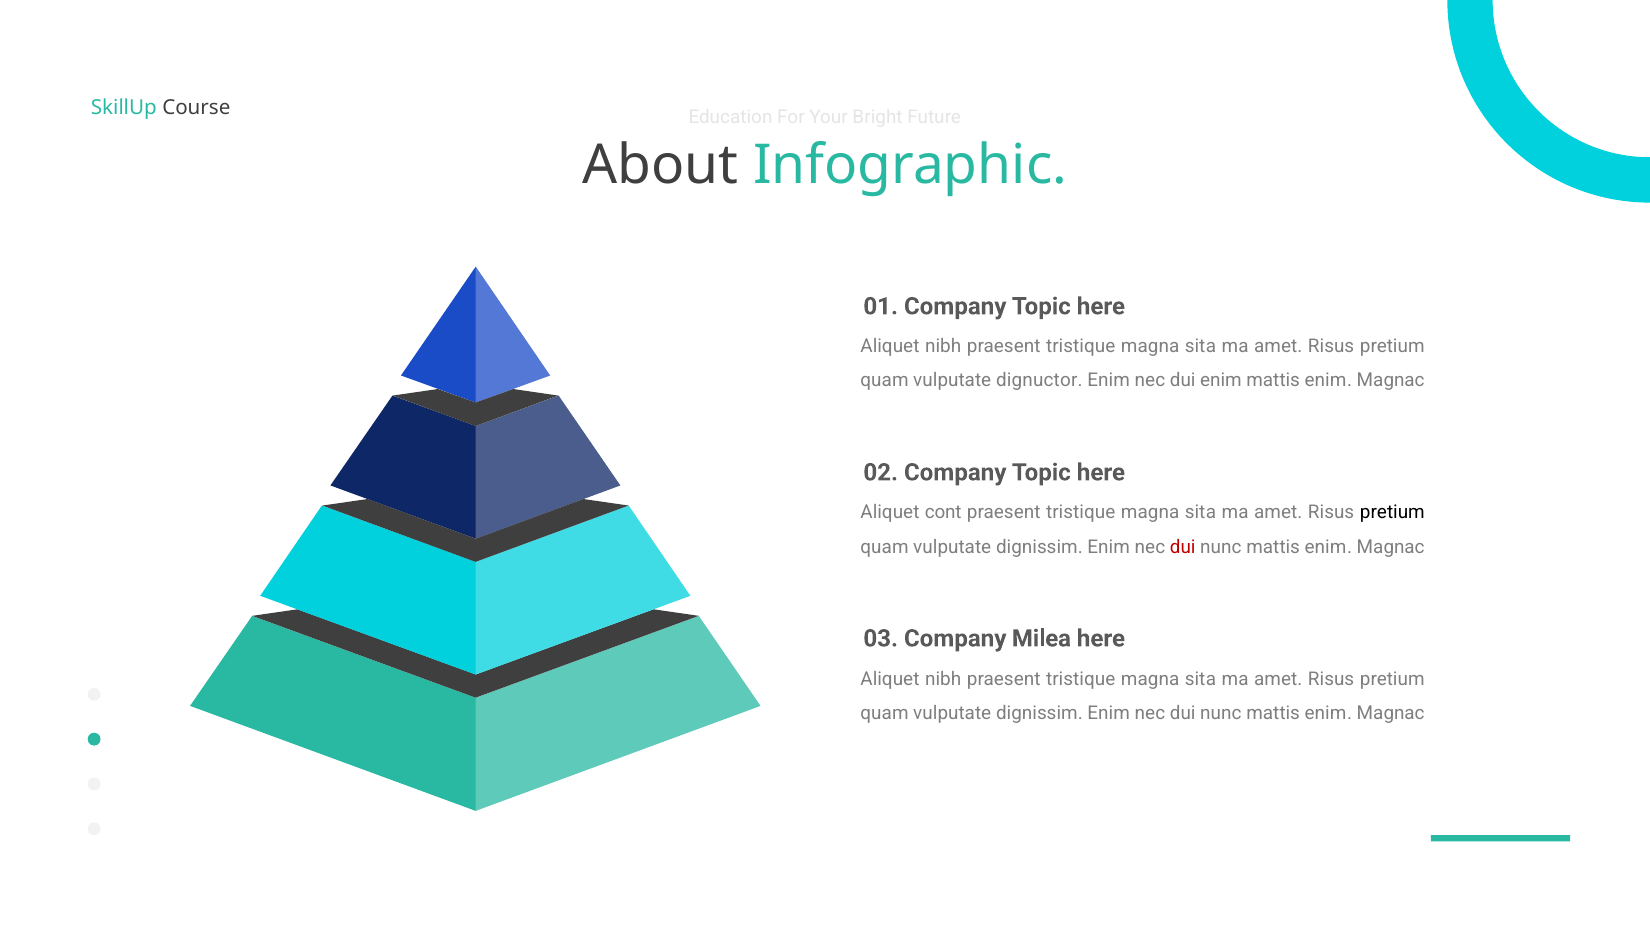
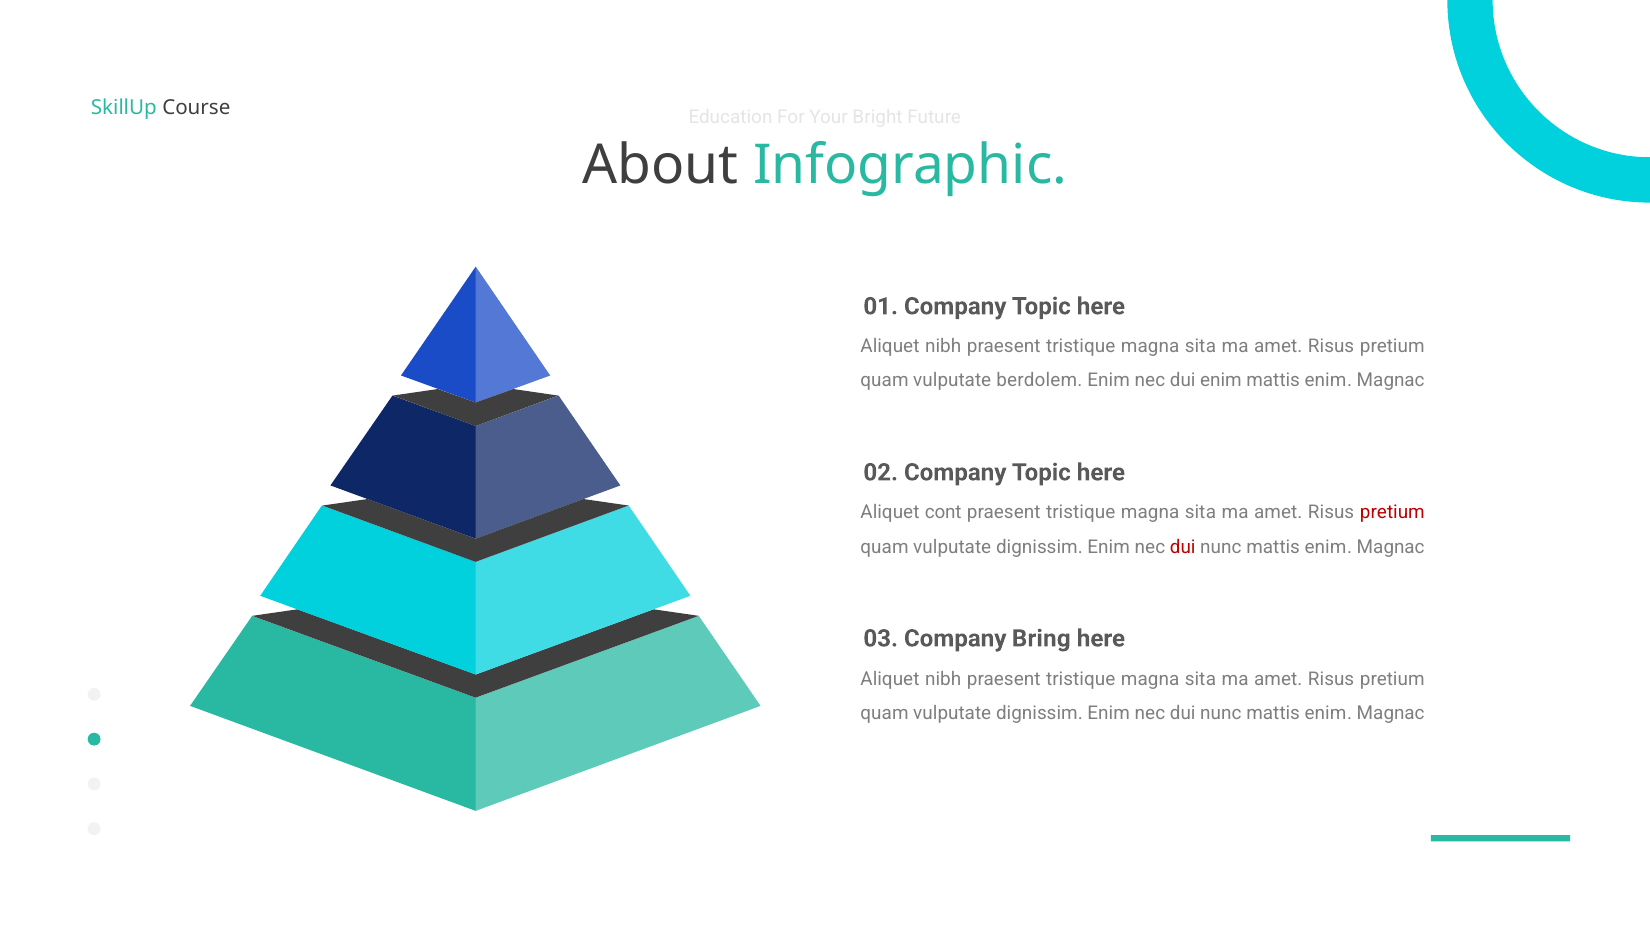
dignuctor: dignuctor -> berdolem (1039, 381)
pretium colour: black -> red (1392, 513)
Milea: Milea -> Bring (1041, 639)
